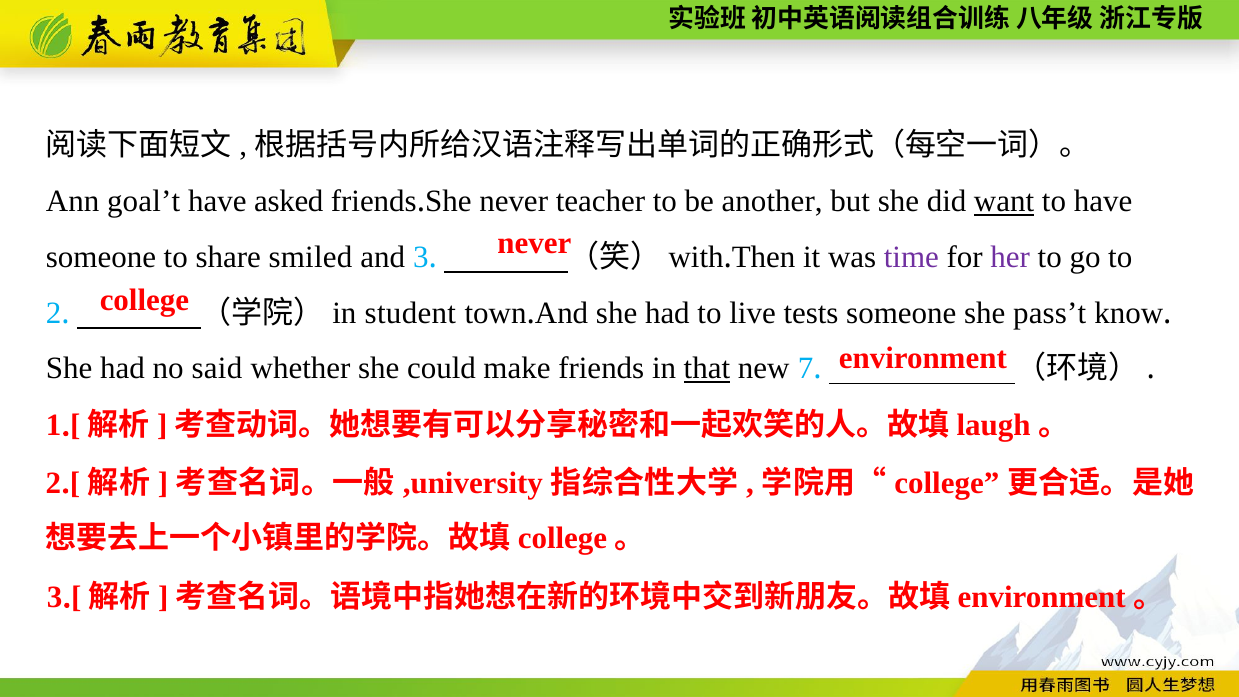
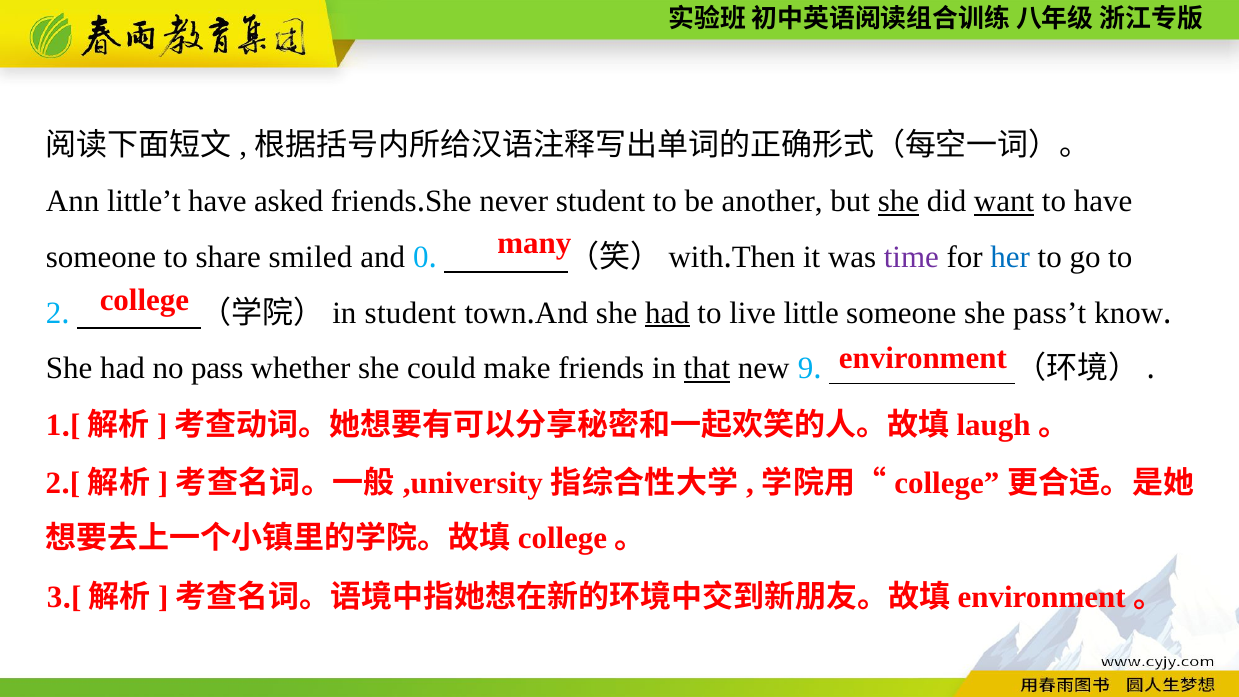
goal’t: goal’t -> little’t (144, 201)
never teacher: teacher -> student (600, 201)
she underline: none -> present (898, 201)
never: never -> many (534, 243)
and 3: 3 -> 0 (421, 257)
her colour: purple -> blue (1010, 257)
had underline: none -> present (667, 313)
tests: tests -> little (811, 313)
said: said -> pass (217, 369)
7: 7 -> 9 (806, 369)
